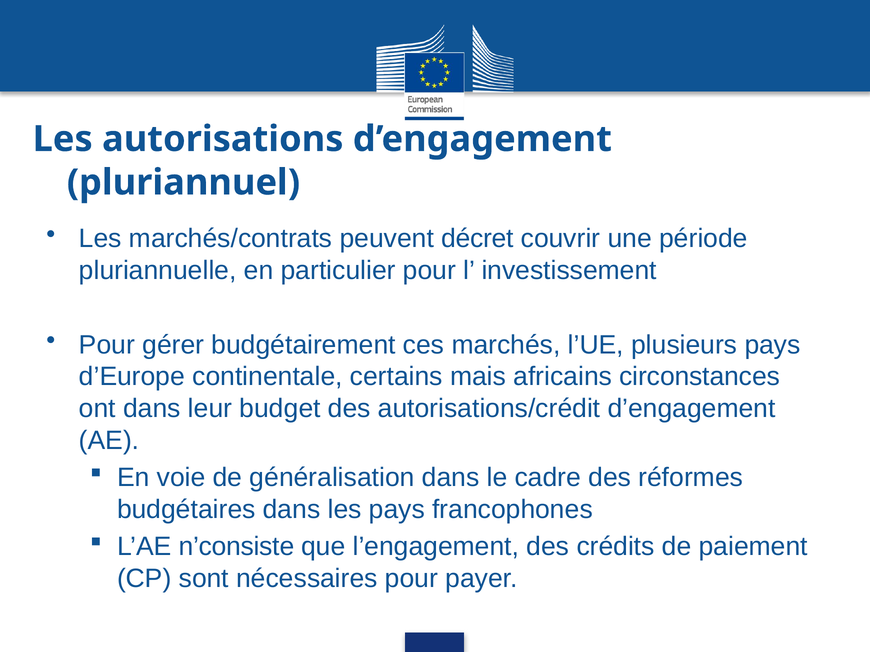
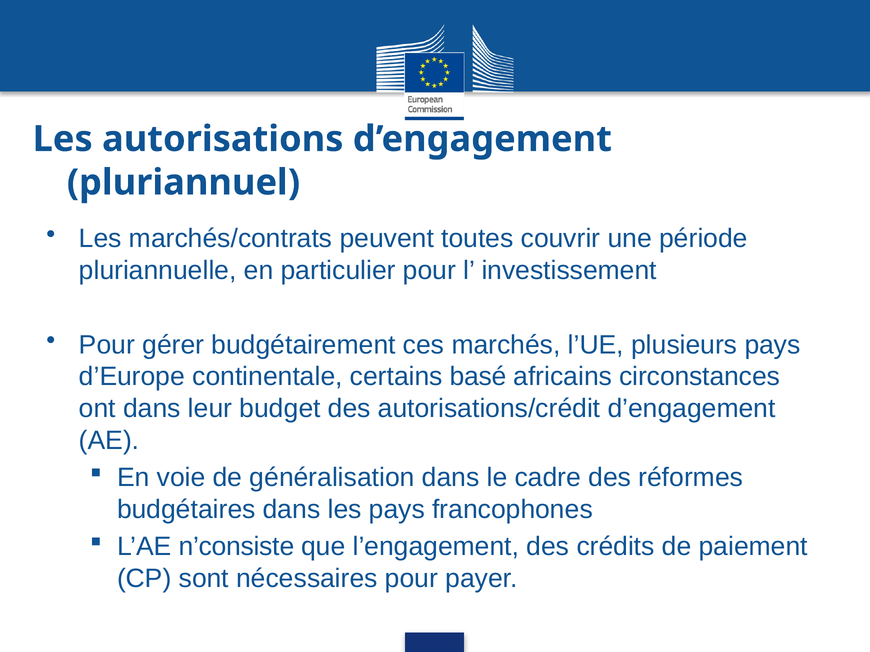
décret: décret -> toutes (477, 239)
mais: mais -> basé (478, 377)
